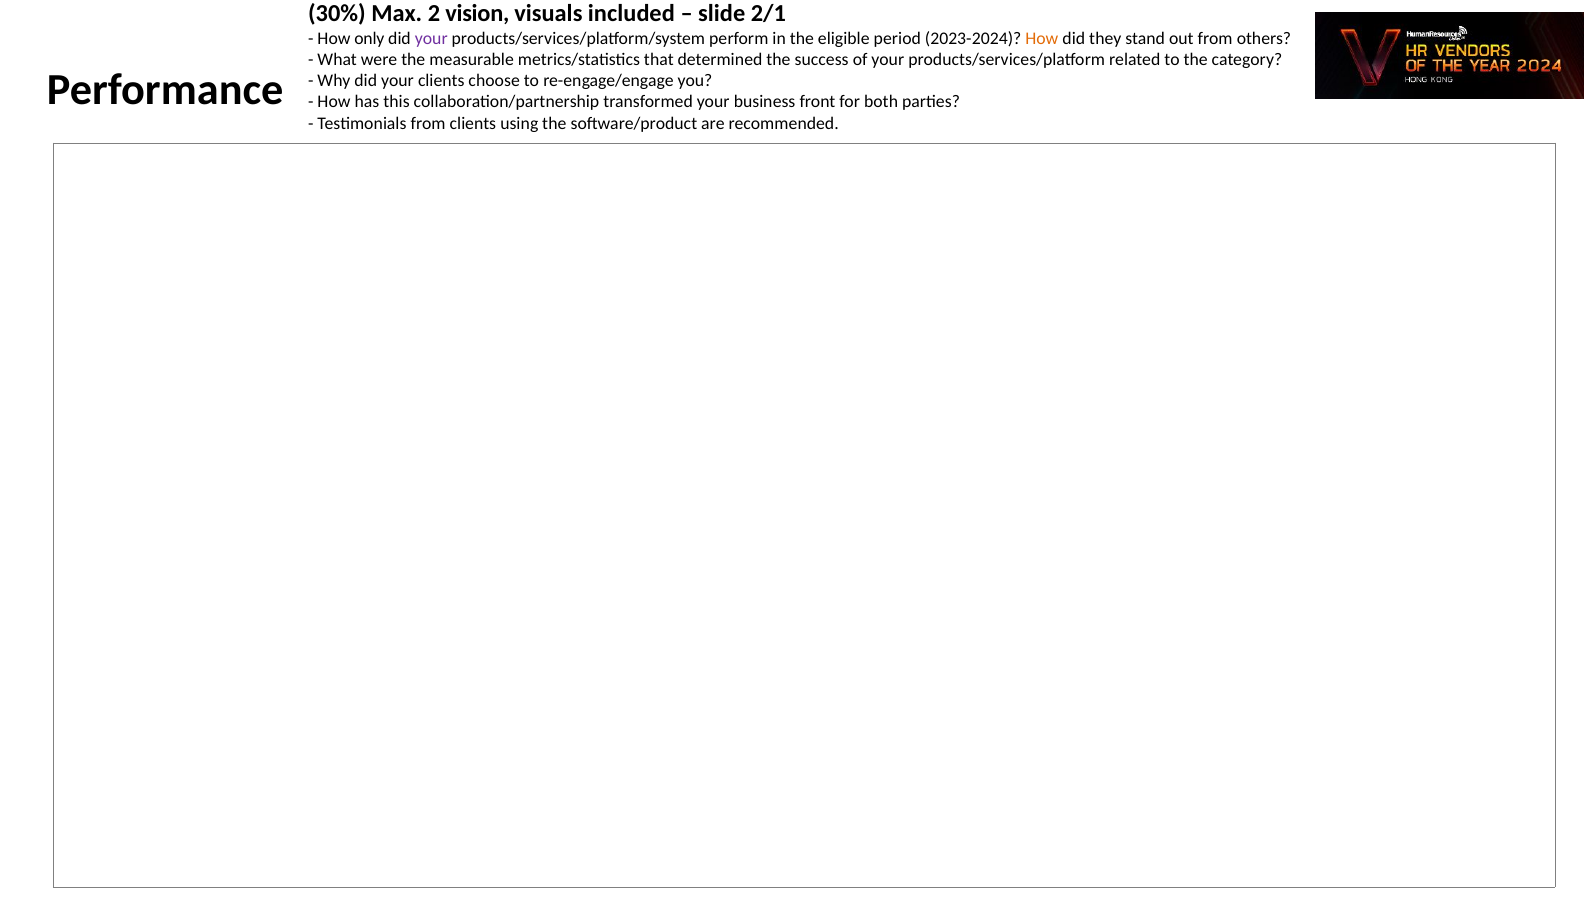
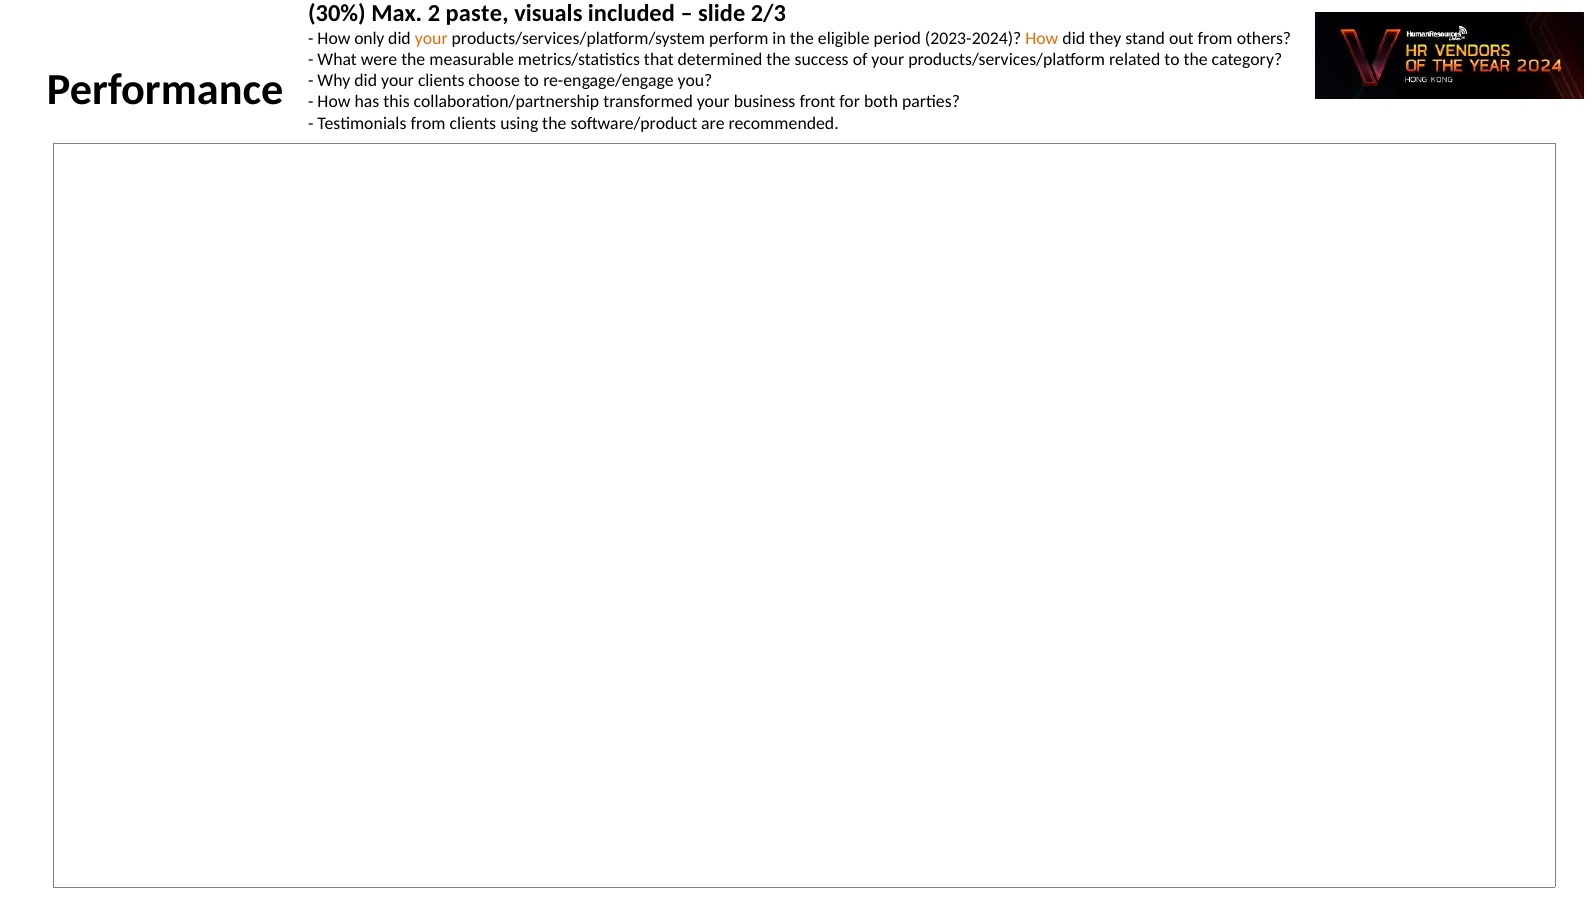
vision: vision -> paste (477, 13)
2/1: 2/1 -> 2/3 (768, 13)
your colour: purple -> orange (431, 38)
